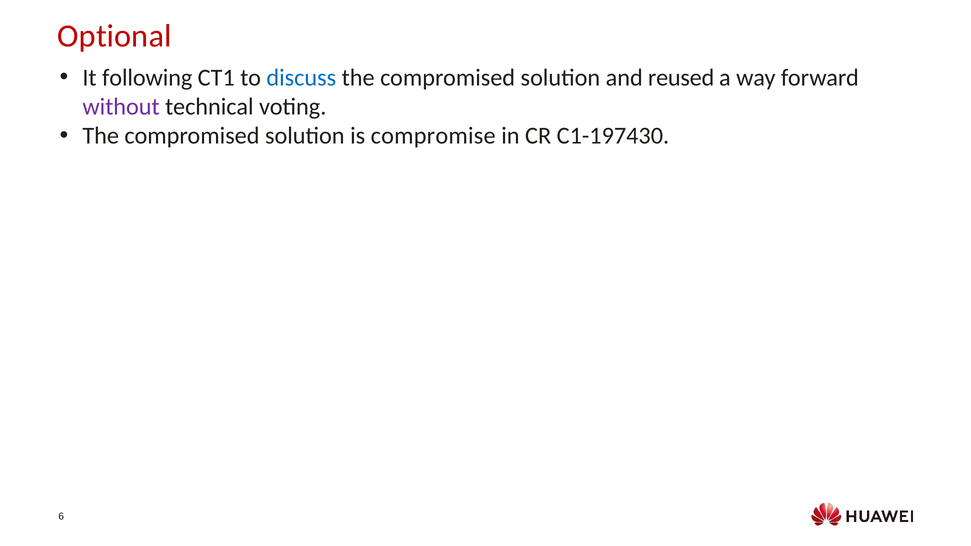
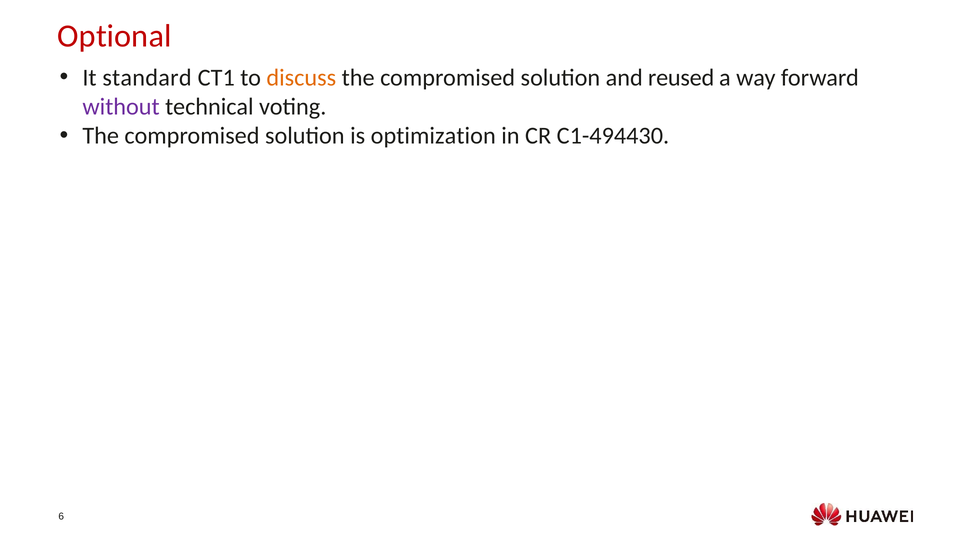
following: following -> standard (147, 78)
discuss colour: blue -> orange (301, 78)
compromise: compromise -> optimization (433, 136)
C1-197430: C1-197430 -> C1-494430 (613, 136)
